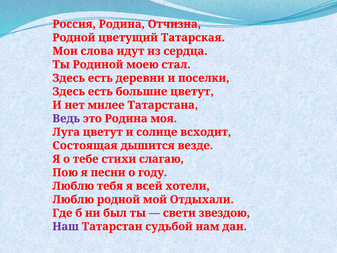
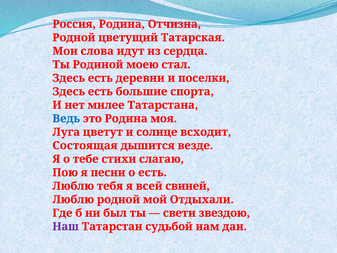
большие цветут: цветут -> спорта (192, 91)
Ведь colour: purple -> blue (66, 118)
о году: году -> есть (153, 172)
хотели: хотели -> свиней (188, 186)
